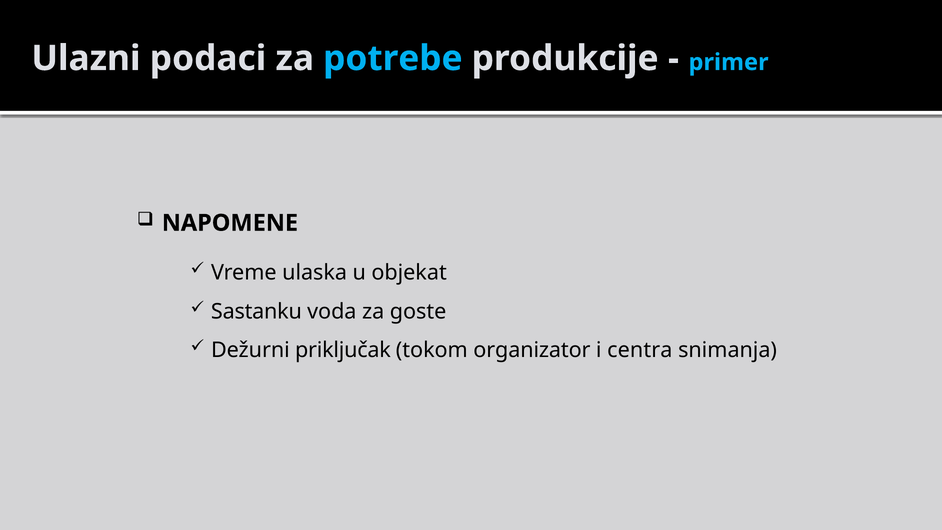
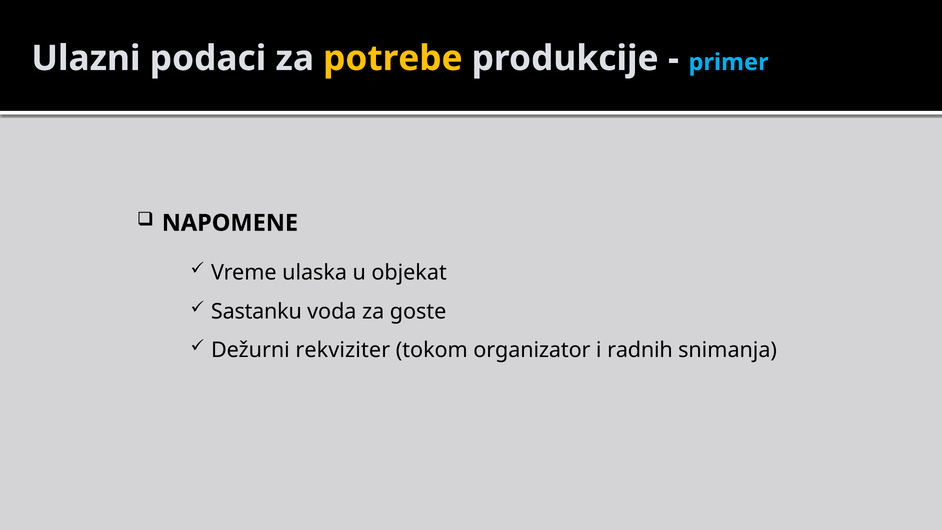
potrebe colour: light blue -> yellow (393, 58)
priključak: priključak -> rekviziter (343, 350)
centra: centra -> radnih (640, 350)
